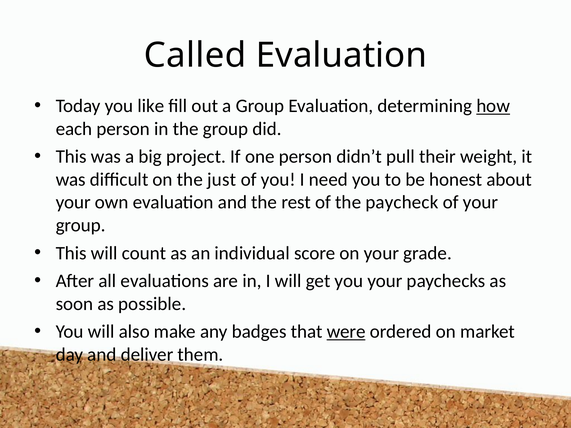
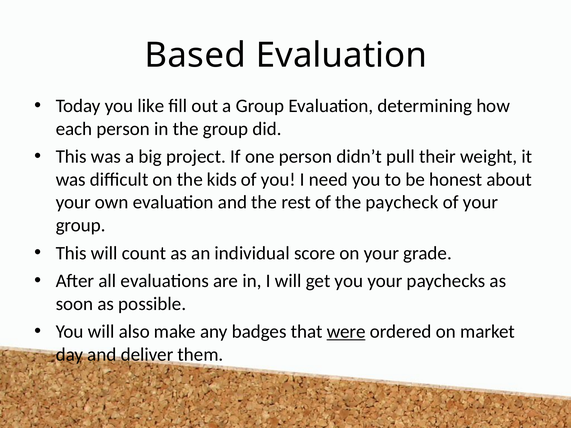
Called: Called -> Based (195, 55)
how underline: present -> none (493, 106)
just: just -> kids (222, 180)
